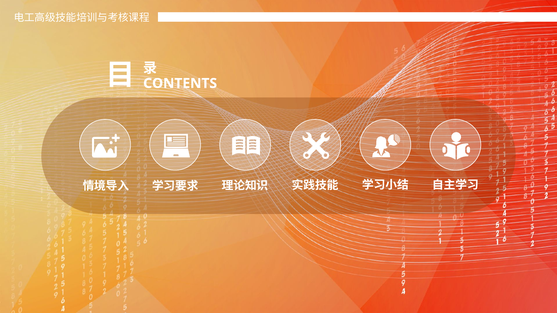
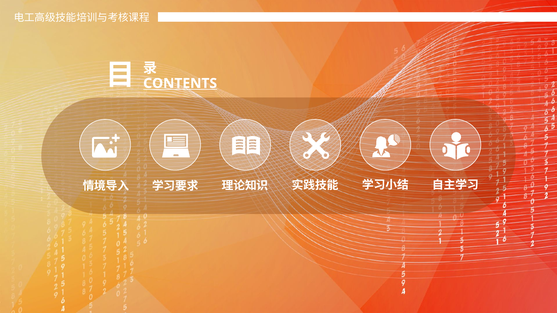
CONTENTS underline: none -> present (180, 83)
